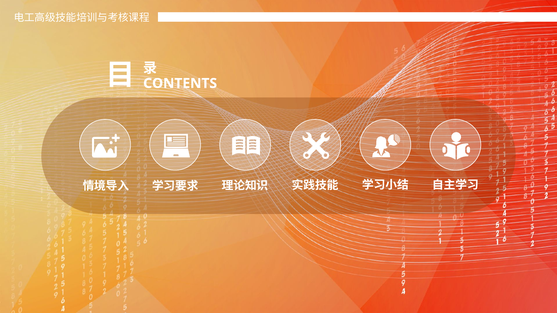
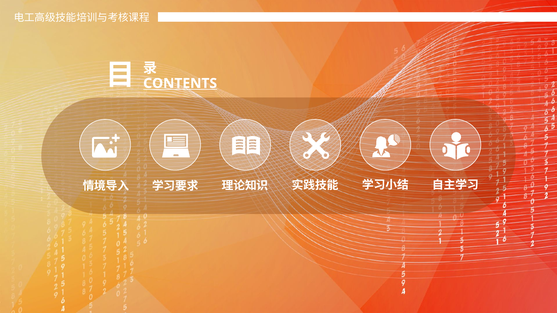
CONTENTS underline: none -> present (180, 83)
